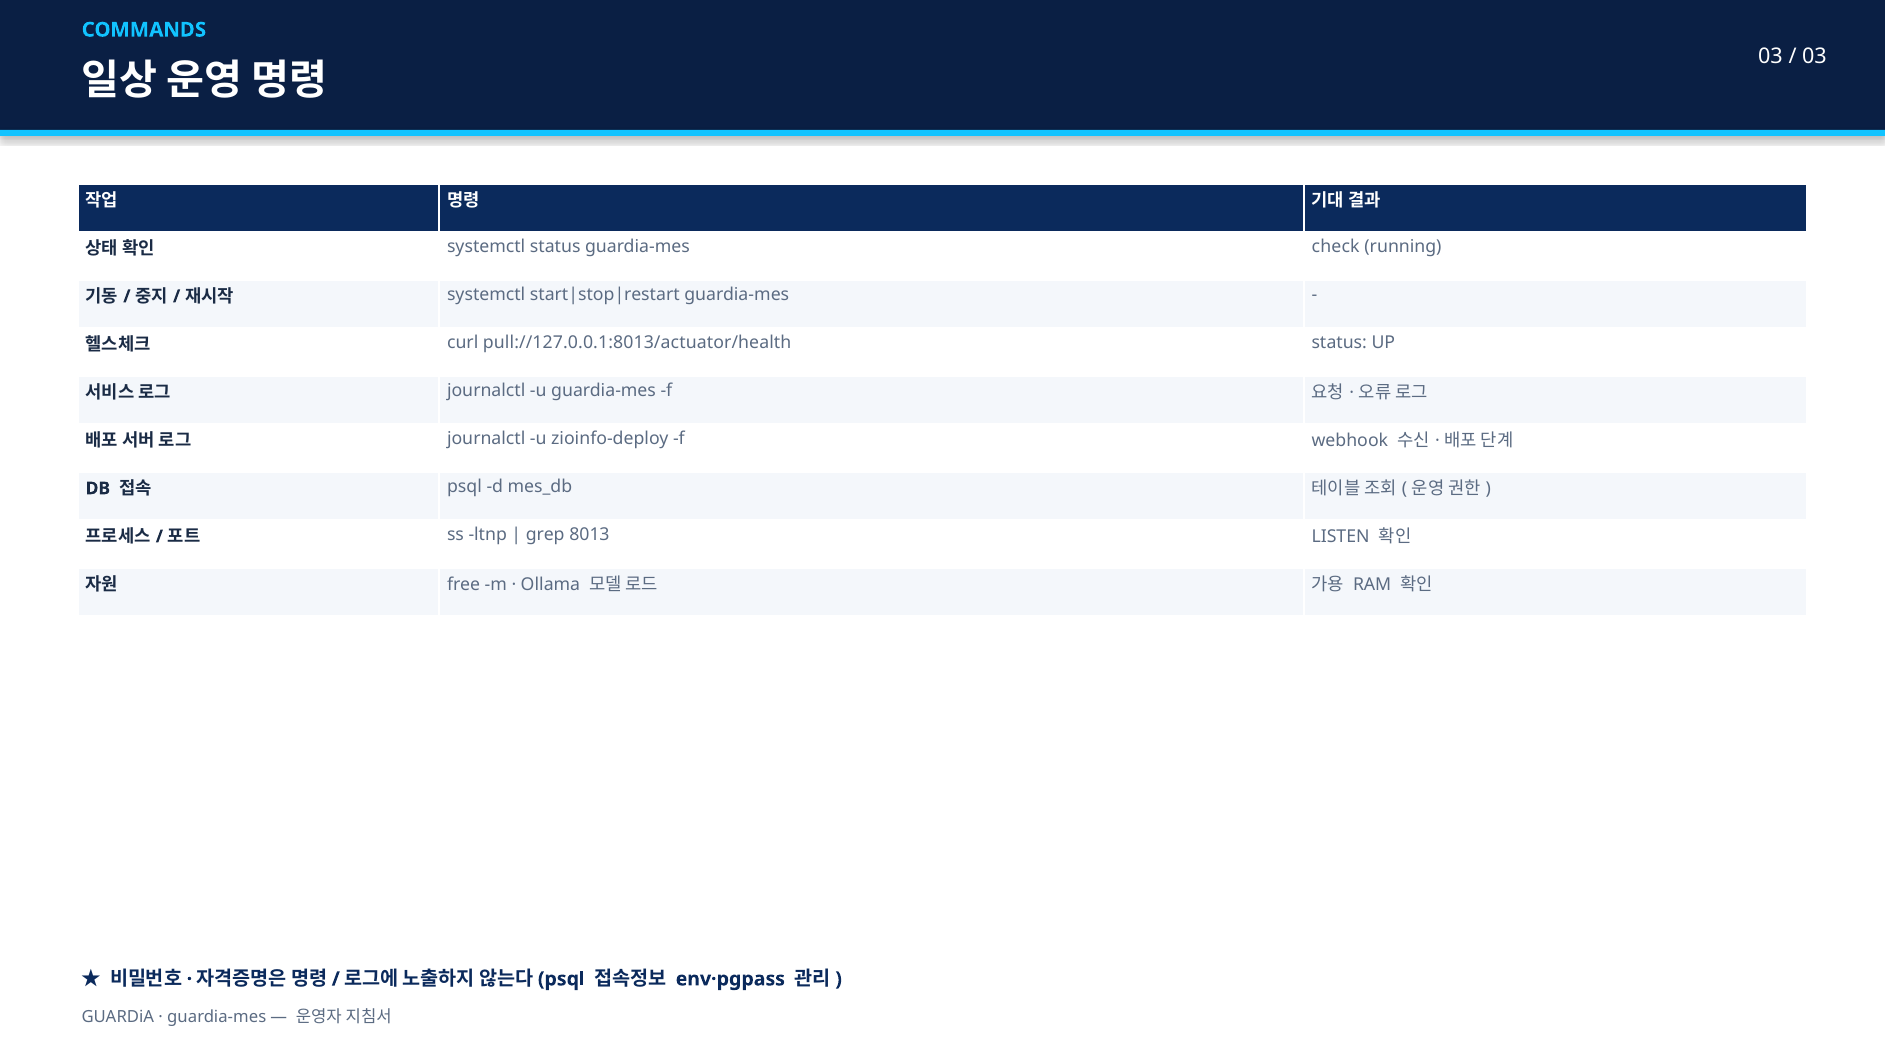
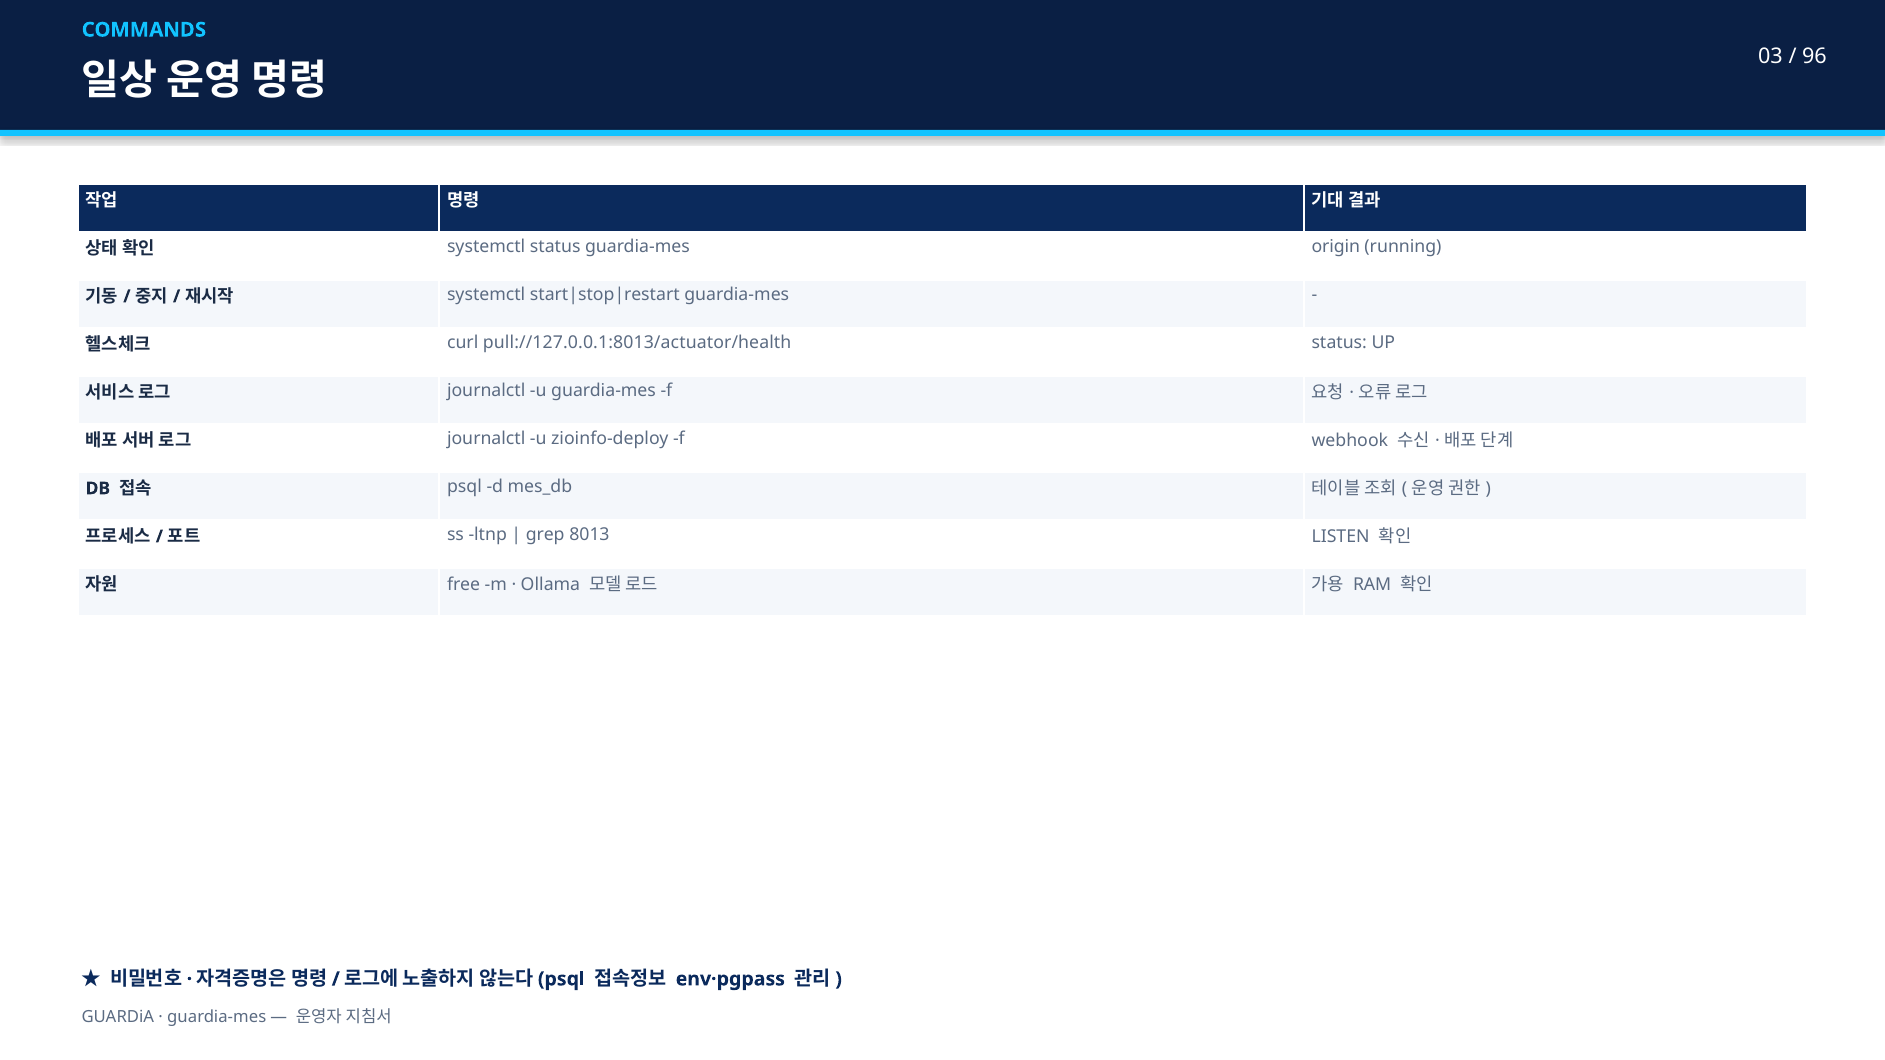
03: 03 -> 96 (1815, 56)
check: check -> origin (1336, 247)
